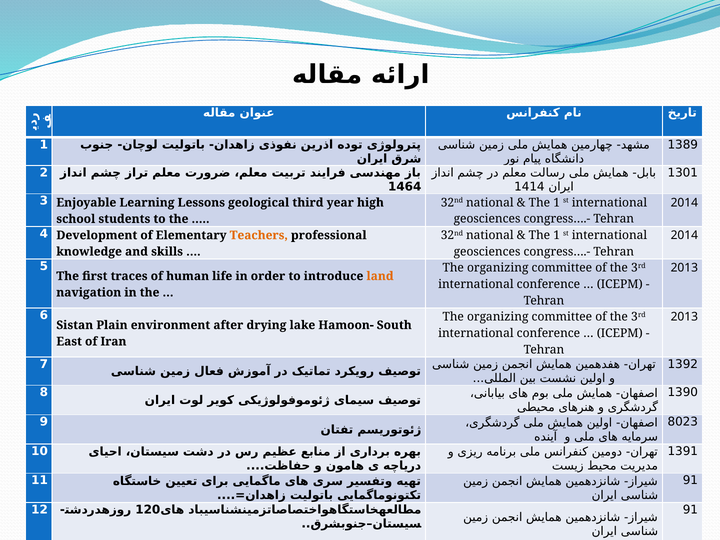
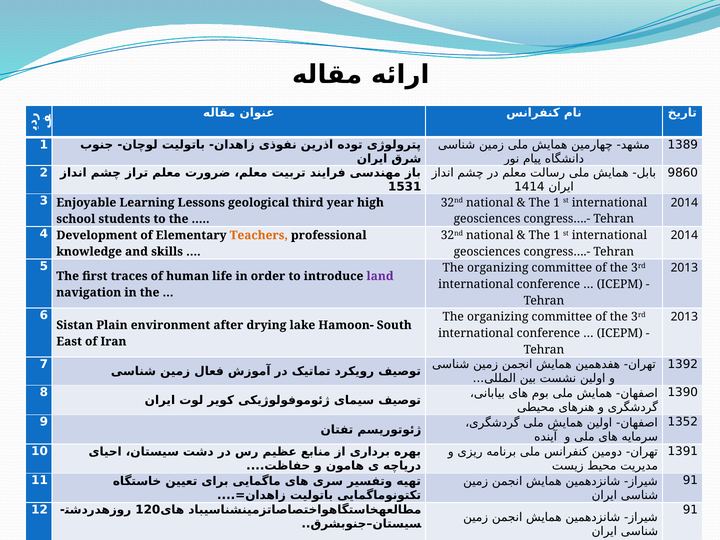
1301: 1301 -> 9860 (683, 173)
1464: 1464 -> 1531 (405, 187)
land colour: orange -> purple (380, 276)
8023: 8023 -> 1352 (683, 422)
